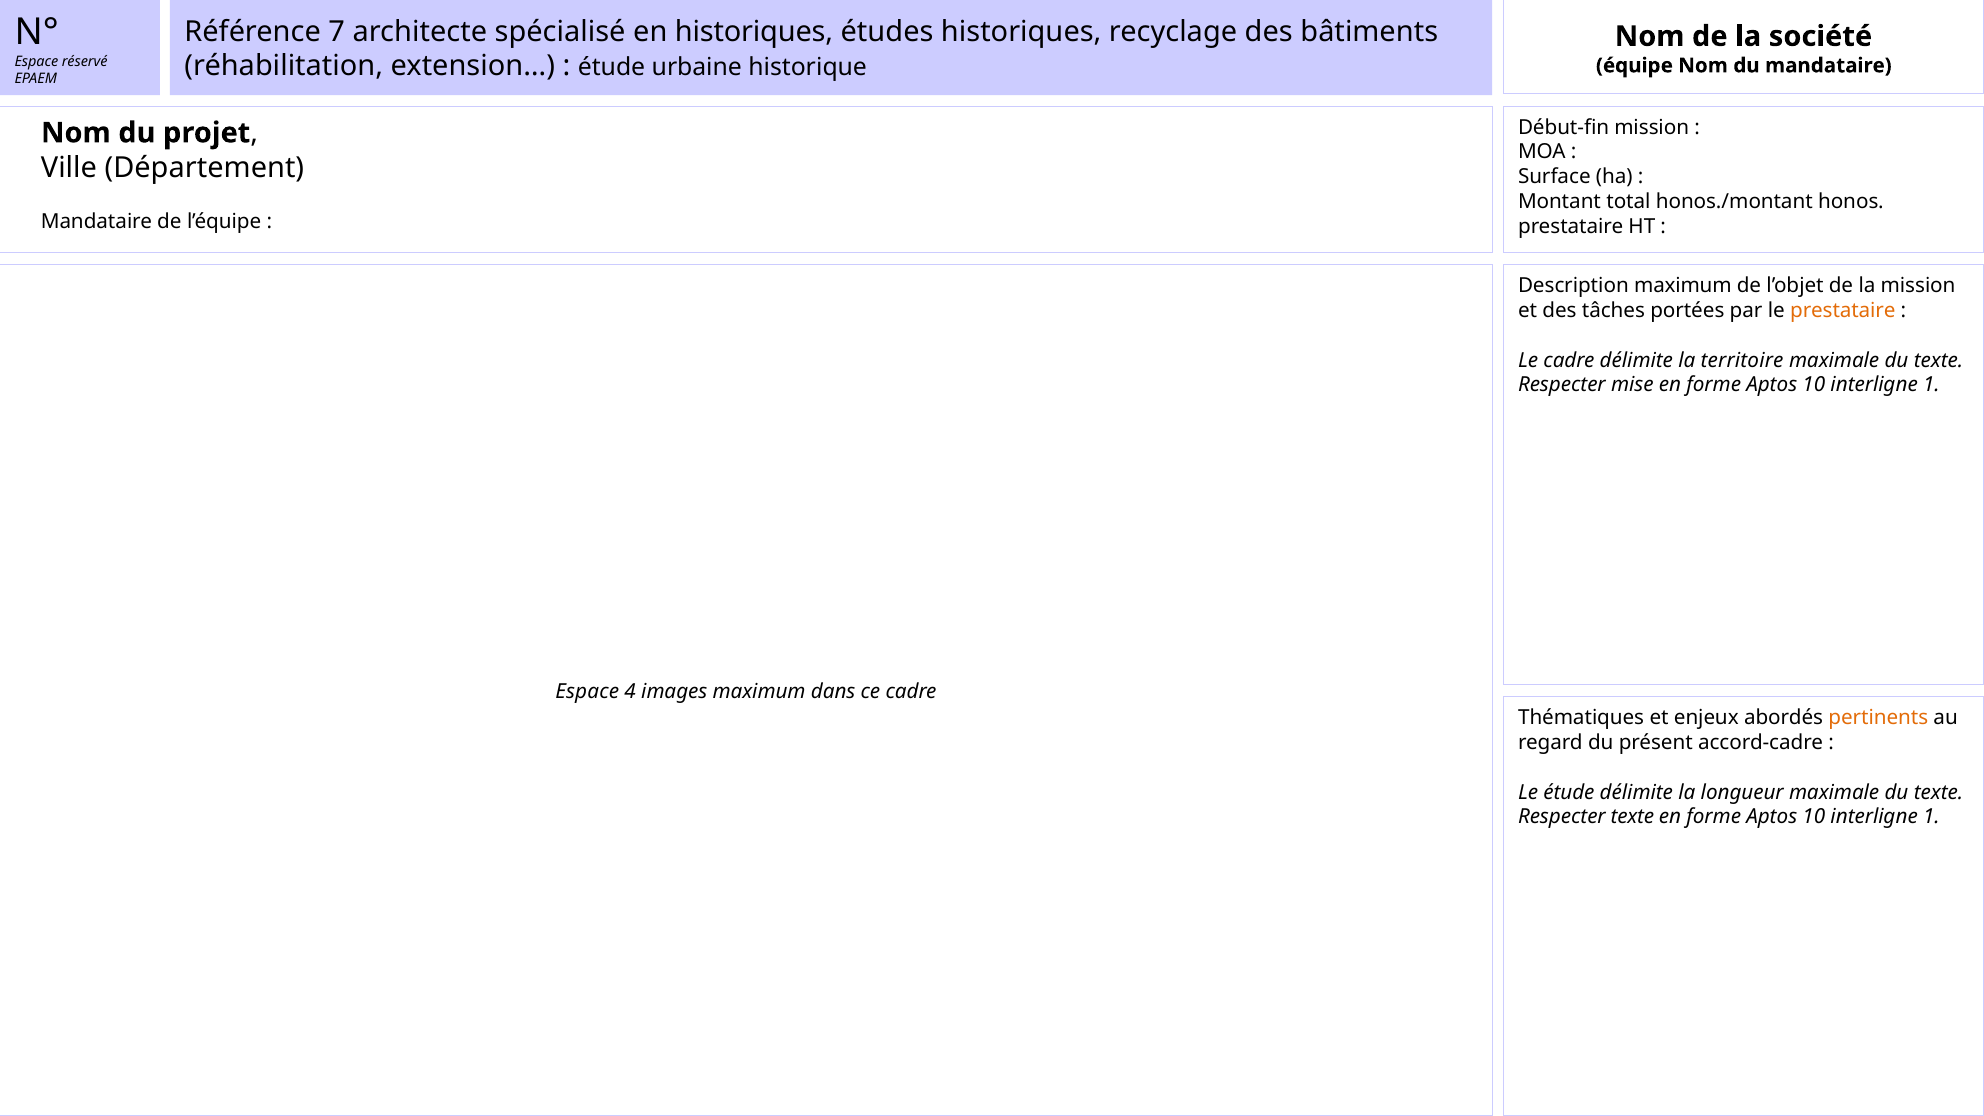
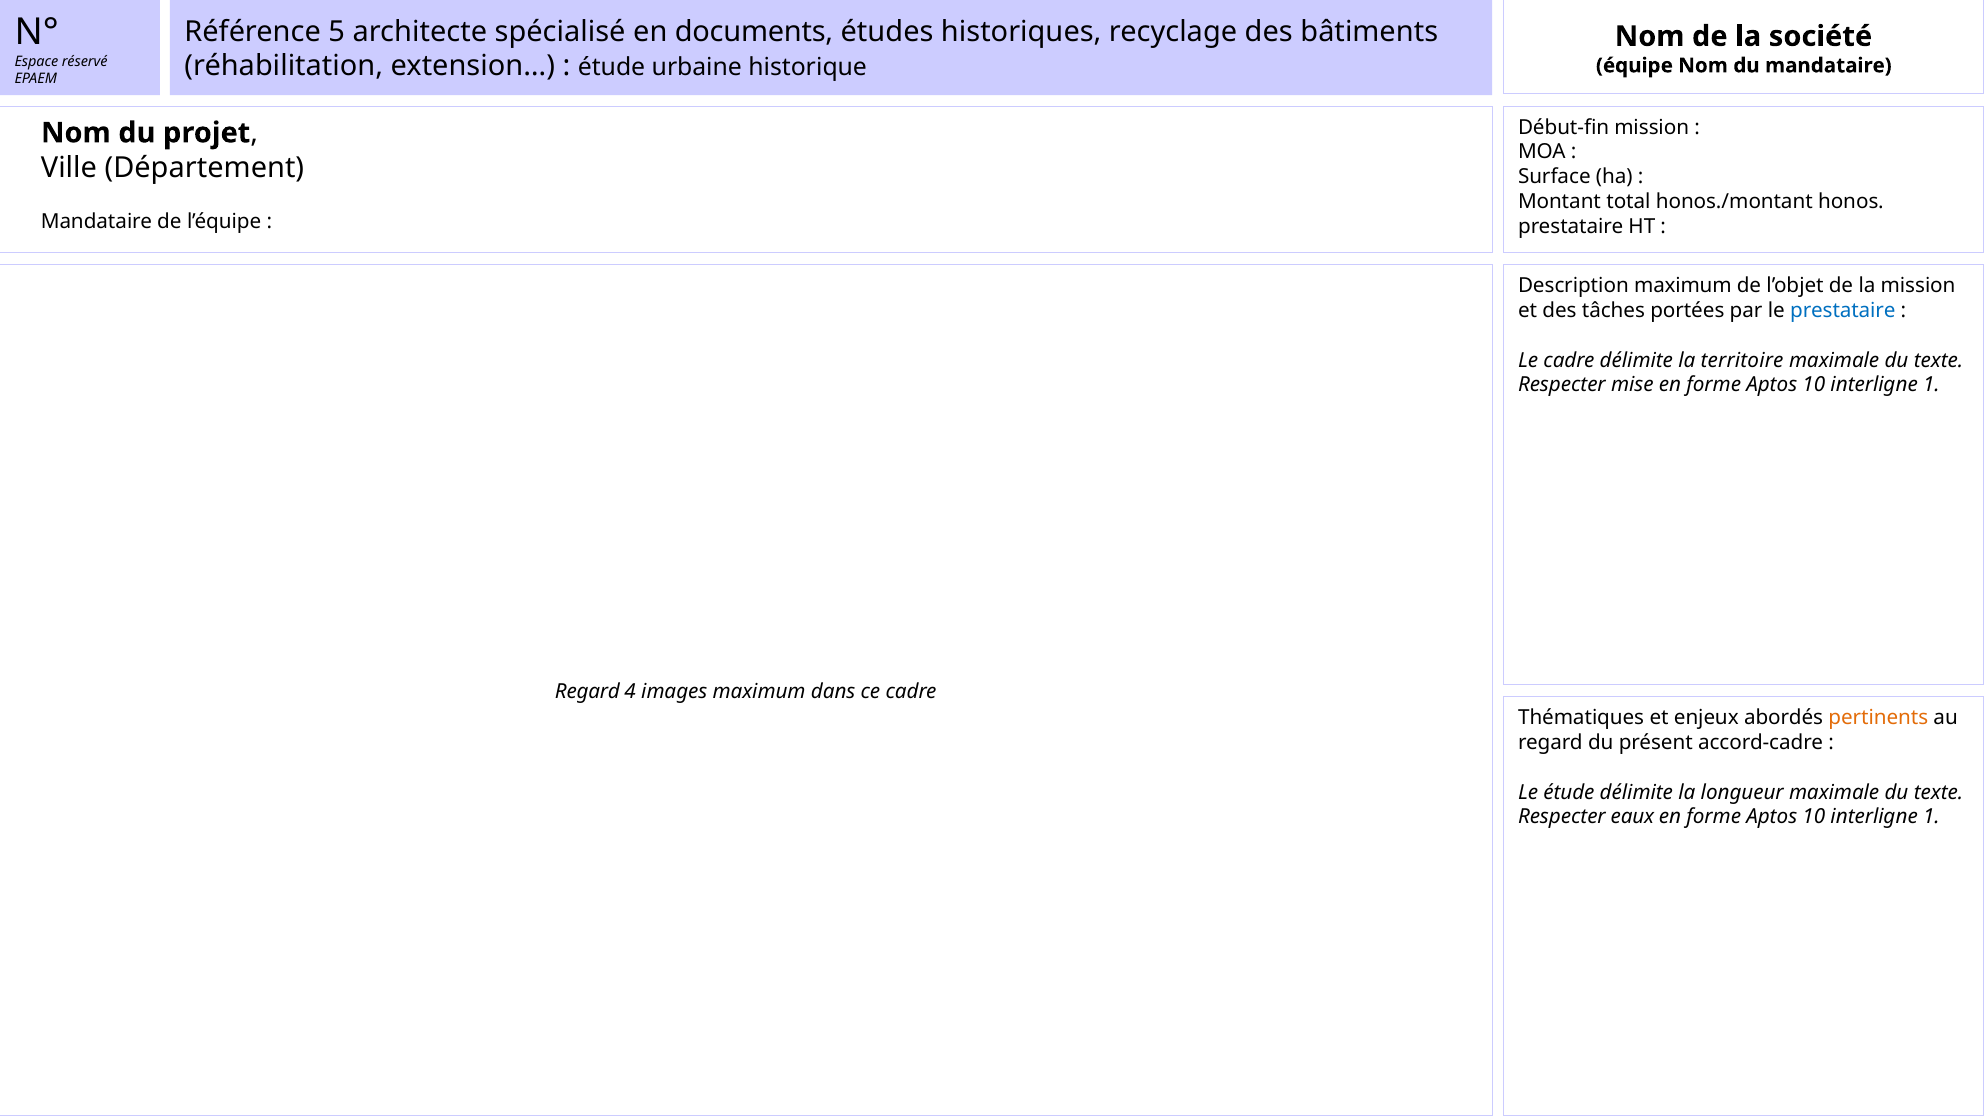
7: 7 -> 5 (337, 31)
en historiques: historiques -> documents (754, 31)
prestataire colour: orange -> blue (1843, 311)
Espace: Espace -> Regard (587, 692)
Respecter texte: texte -> eaux (1632, 817)
